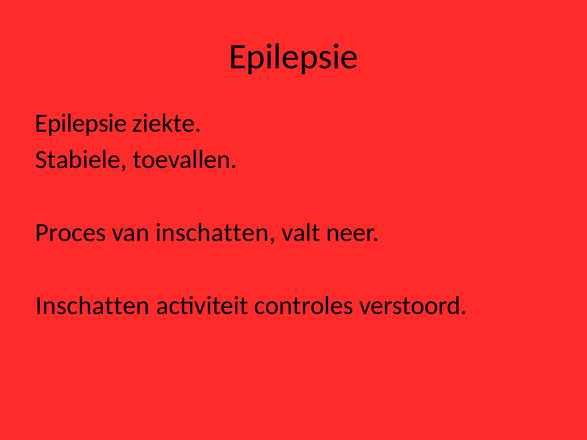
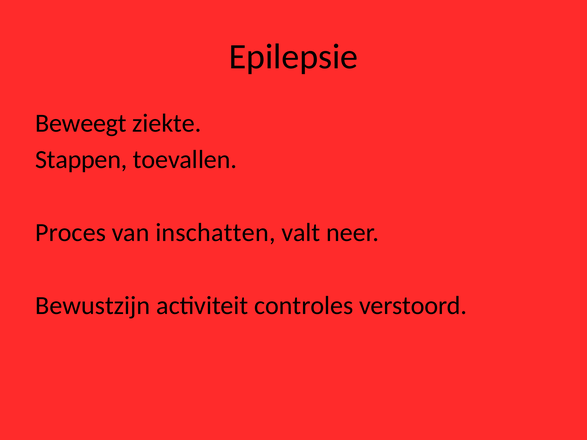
Epilepsie: Epilepsie -> Beweegt (81, 123)
Stabiele: Stabiele -> Stappen (81, 160)
Inschatten: Inschatten -> Bewustzijn (93, 306)
